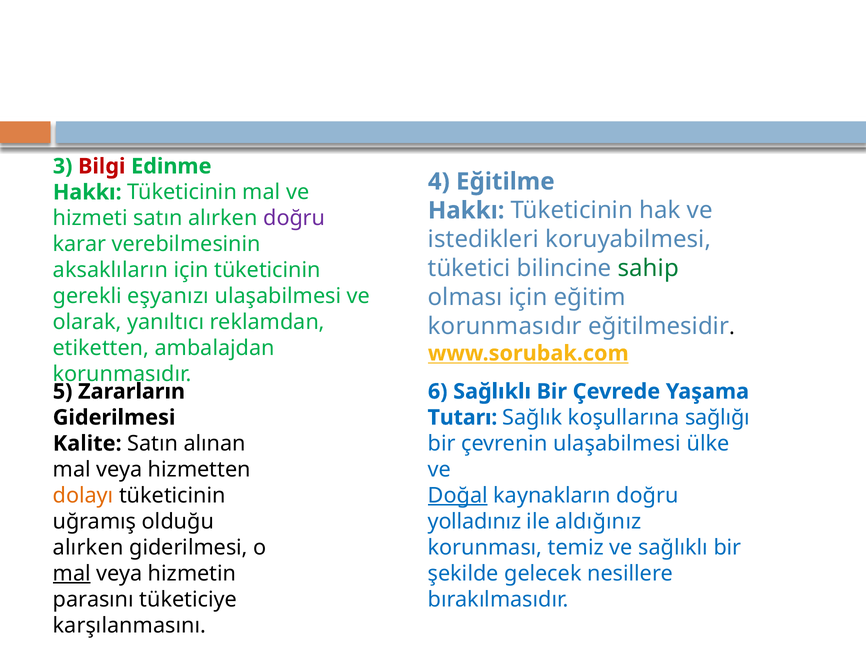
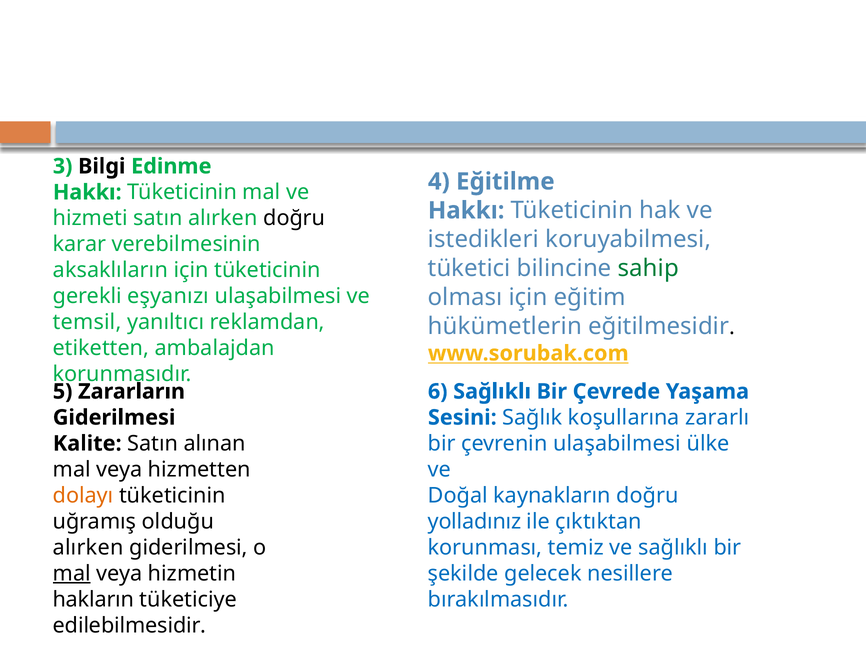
Bilgi colour: red -> black (102, 166)
doğru colour: purple -> black (294, 218)
olarak: olarak -> temsil (87, 322)
korunmasıdır: korunmasıdır -> hükümetlerin (505, 326)
Tutarı: Tutarı -> Sesini (462, 417)
sağlığı: sağlığı -> zararlı (717, 417)
Doğal underline: present -> none (458, 495)
aldığınız: aldığınız -> çıktıktan (598, 521)
parasını: parasını -> hakların (93, 599)
karşılanmasını: karşılanmasını -> edilebilmesidir (130, 625)
